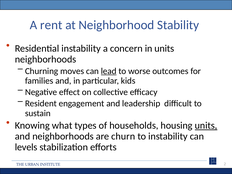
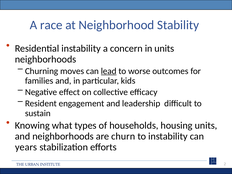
rent: rent -> race (51, 25)
units underline: present -> none (206, 126)
levels: levels -> years (26, 147)
